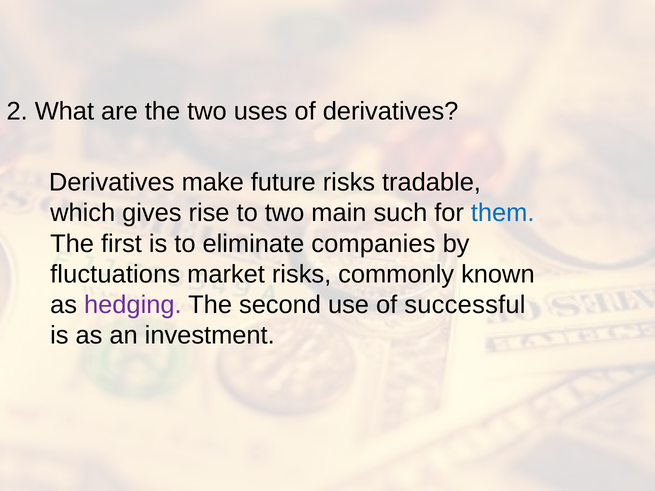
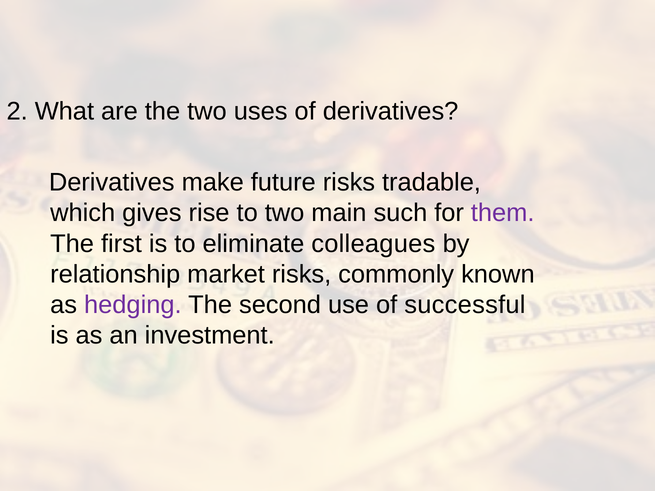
them colour: blue -> purple (503, 213)
companies: companies -> colleagues (373, 244)
fluctuations: fluctuations -> relationship (115, 274)
